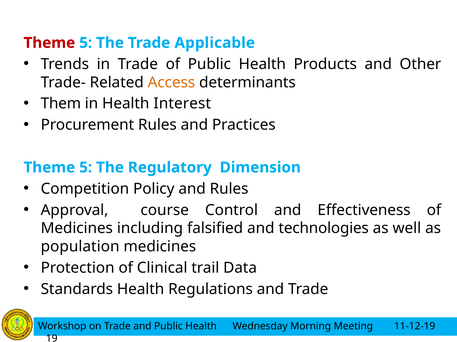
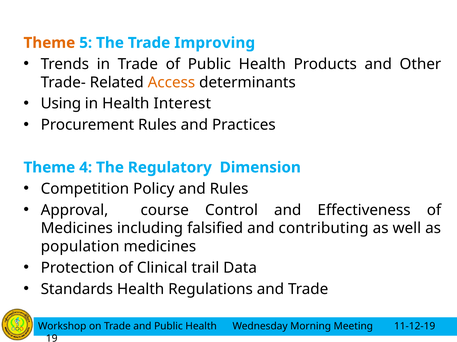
Theme colour: red -> orange (49, 43)
Applicable: Applicable -> Improving (215, 43)
Them: Them -> Using (61, 104)
5: 5 -> 4 (86, 168)
technologies: technologies -> contributing (324, 229)
